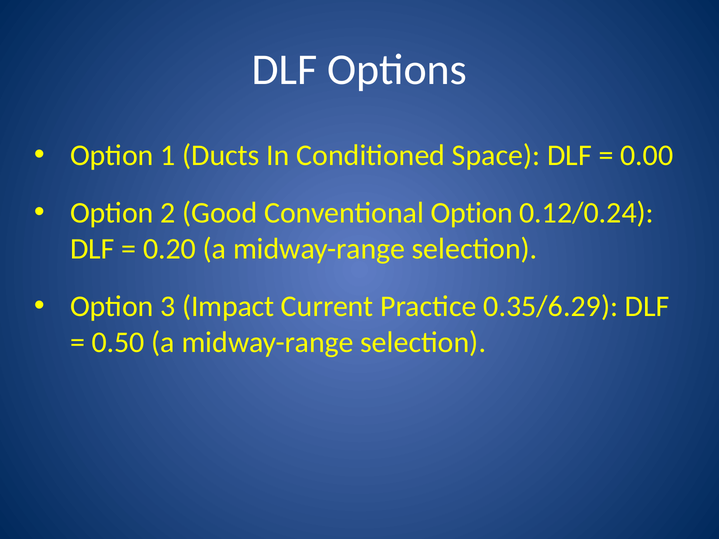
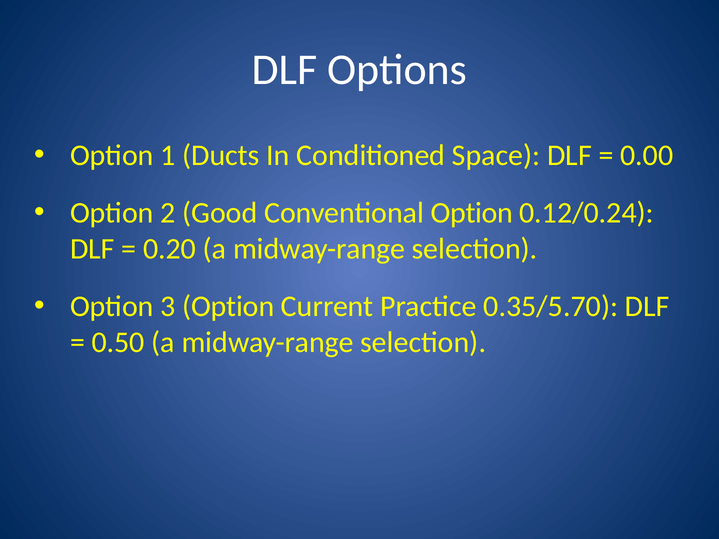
3 Impact: Impact -> Option (228, 306)
0.35/6.29: 0.35/6.29 -> 0.35/5.70 (551, 306)
